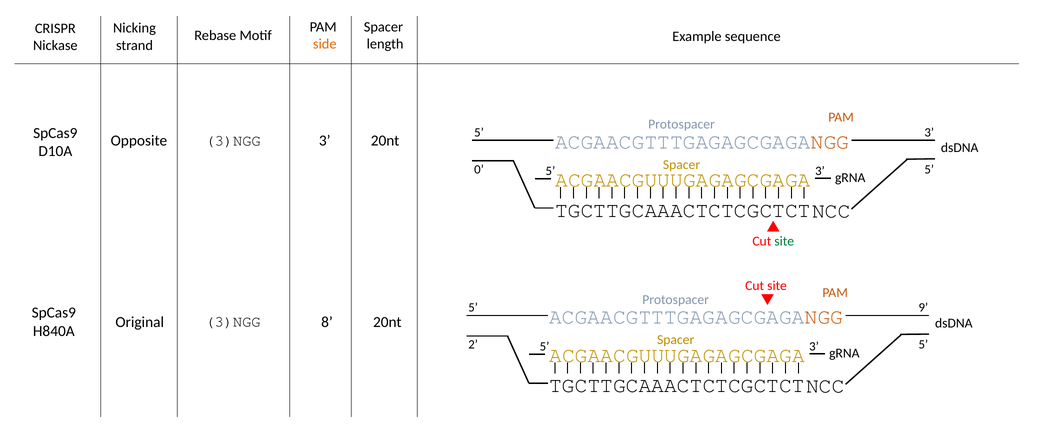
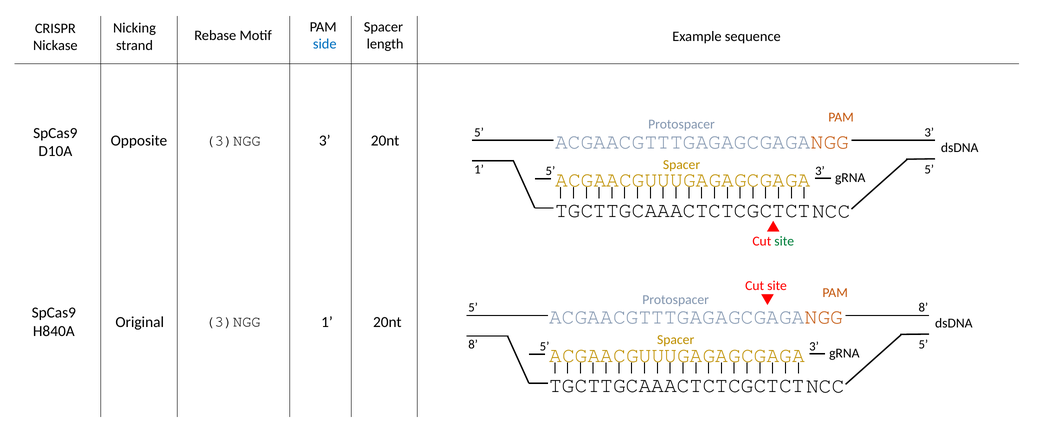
side colour: orange -> blue (325, 44)
0: 0 -> 1 (479, 169)
9: 9 -> 8 (923, 308)
8: 8 -> 1 (327, 322)
2: 2 -> 8 (473, 345)
